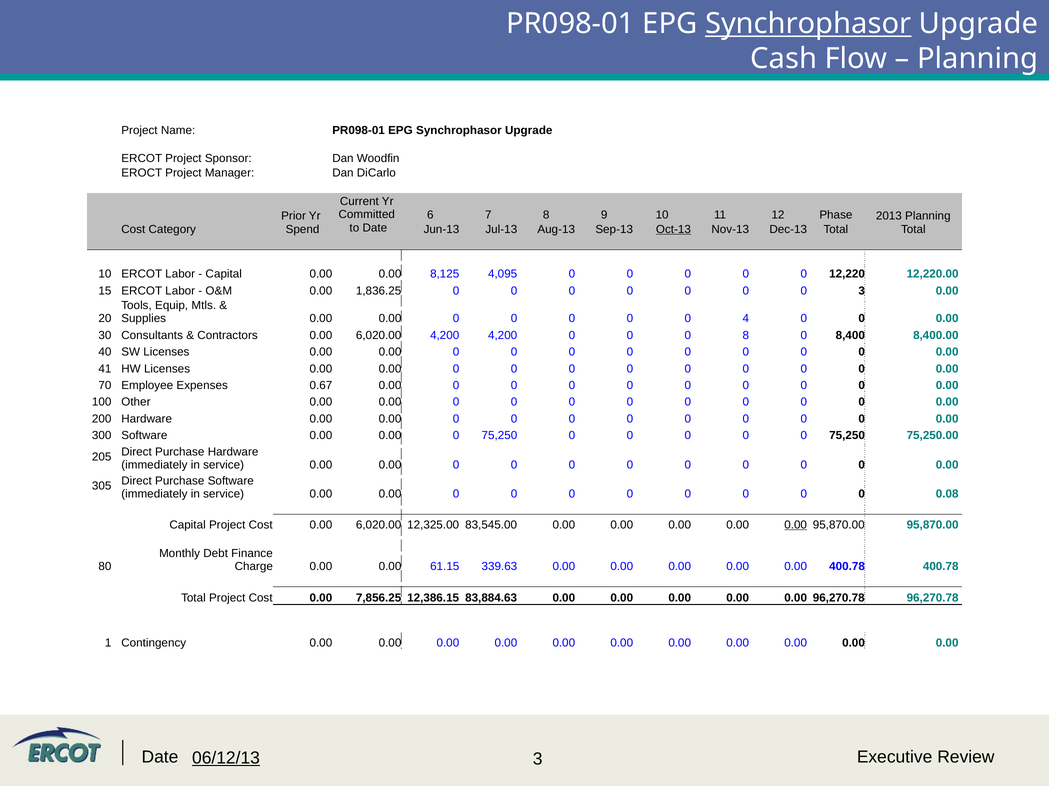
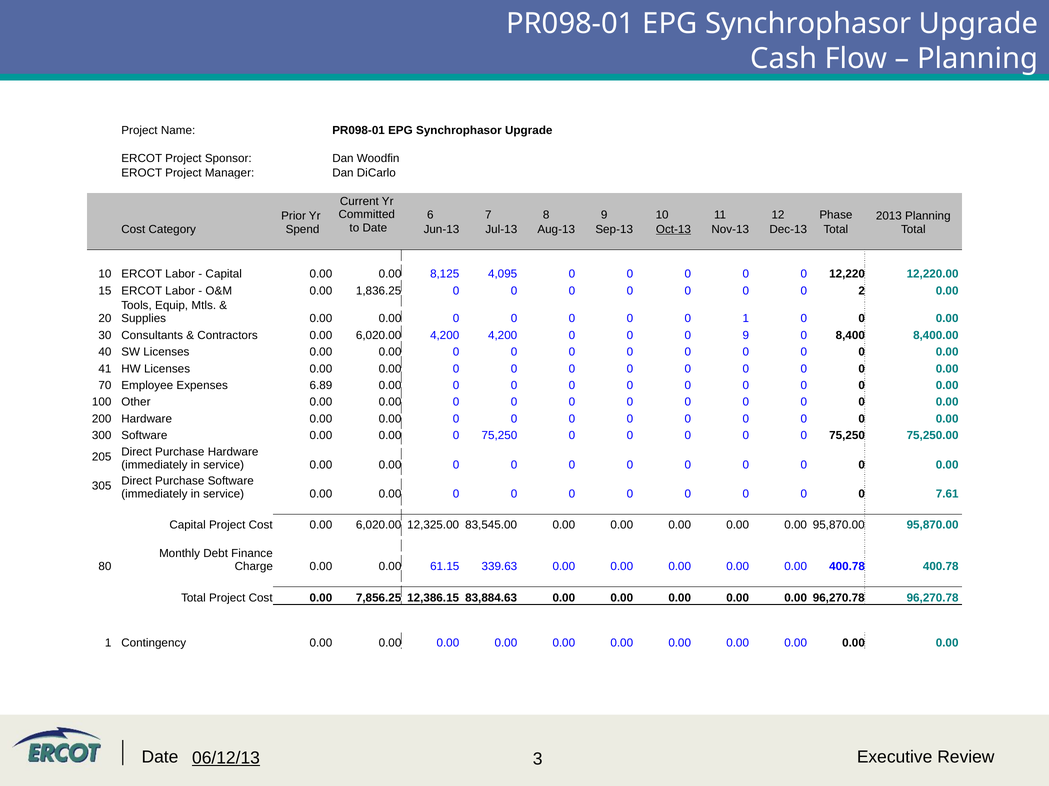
Synchrophasor underline: present -> none (808, 24)
0 3: 3 -> 2 (862, 291)
0 4: 4 -> 1 (746, 319)
0 8: 8 -> 9 (746, 336)
0.67: 0.67 -> 6.89 (321, 386)
0.08: 0.08 -> 7.61 (947, 494)
0.00 underline: present -> none (796, 525)
